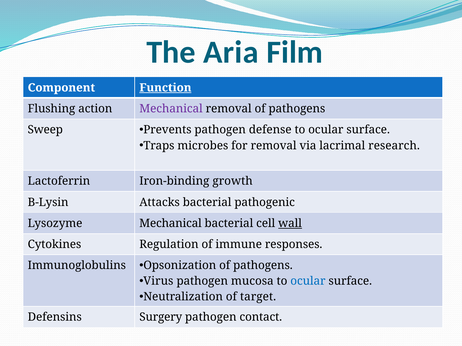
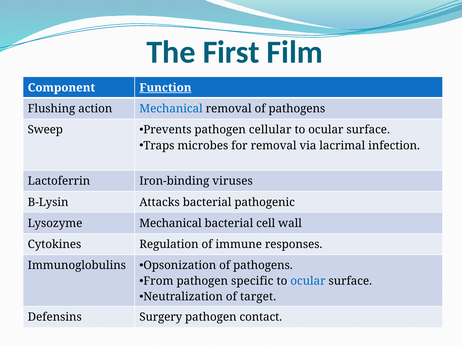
Aria: Aria -> First (231, 52)
Mechanical colour: purple -> blue (171, 109)
defense: defense -> cellular (270, 130)
research: research -> infection (394, 146)
growth: growth -> viruses (233, 181)
wall underline: present -> none (290, 224)
Virus: Virus -> From (158, 282)
mucosa: mucosa -> specific (252, 282)
